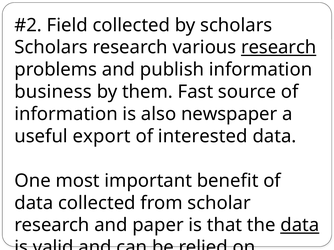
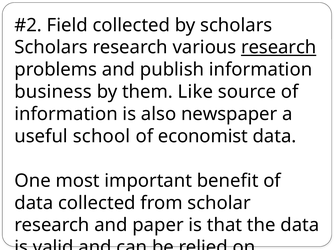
Fast: Fast -> Like (195, 92)
export: export -> school (102, 137)
interested: interested -> economist (203, 137)
data underline: present -> none (300, 226)
